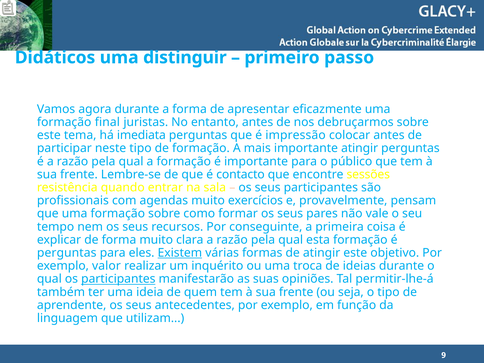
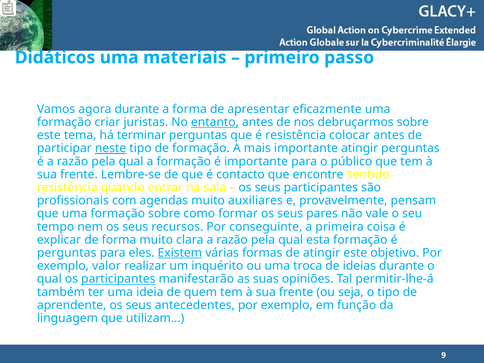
distinguir: distinguir -> materiais (185, 58)
final: final -> criar (107, 122)
entanto underline: none -> present (215, 122)
imediata: imediata -> terminar (141, 135)
é impressão: impressão -> resistência (296, 135)
neste underline: none -> present (111, 148)
sessões: sessões -> sentido (368, 174)
exercícios: exercícios -> auxiliares (255, 201)
